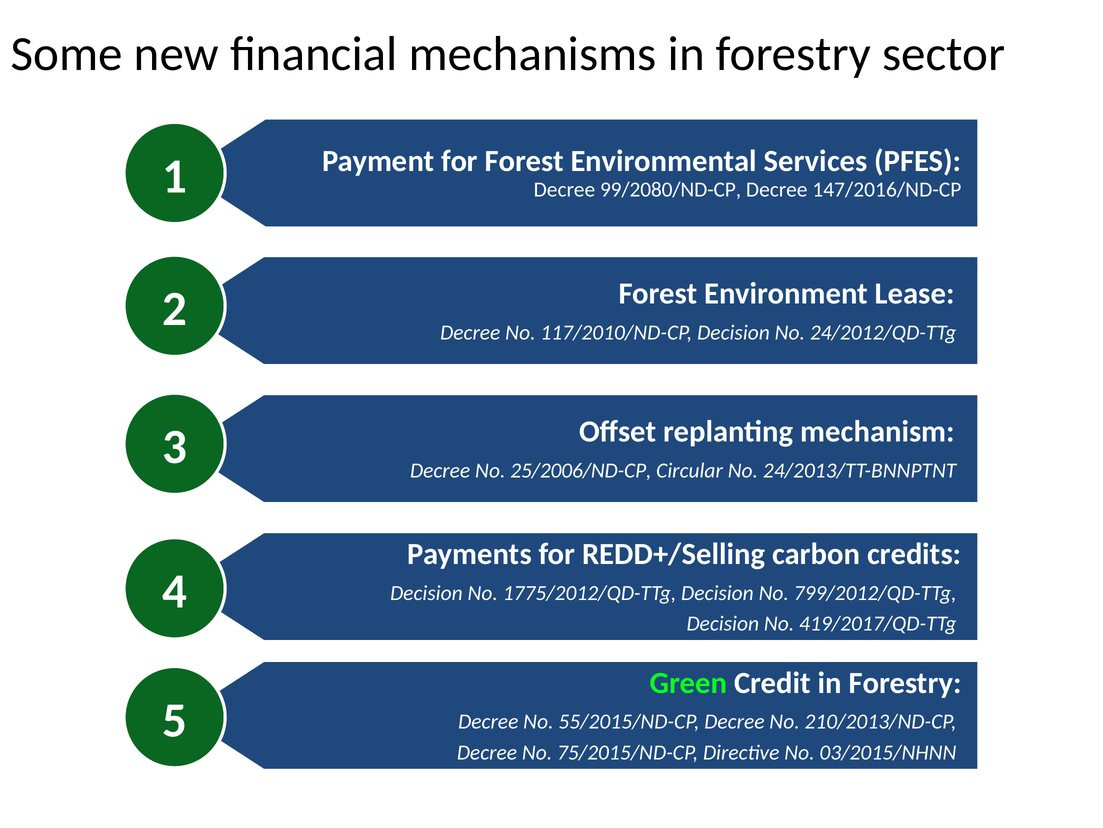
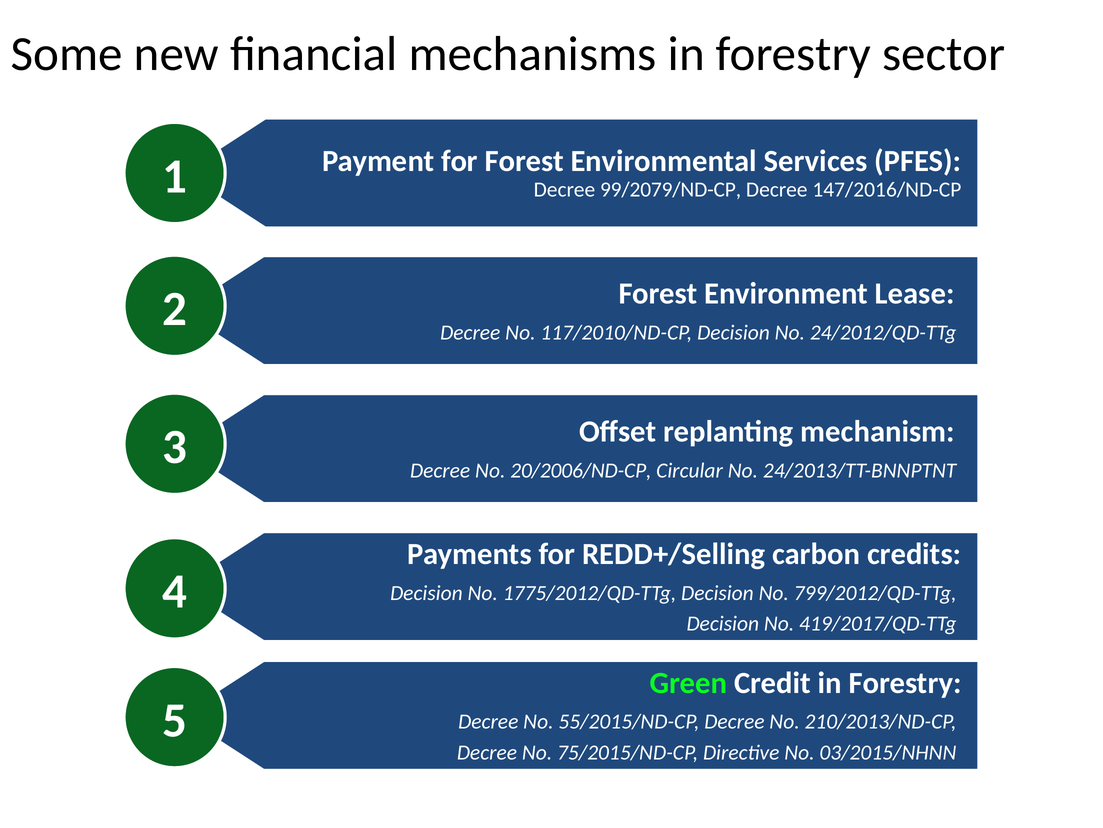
99/2080/ND-CP: 99/2080/ND-CP -> 99/2079/ND-CP (671, 189)
25/2006/ND-CP: 25/2006/ND-CP -> 20/2006/ND-CP (581, 470)
